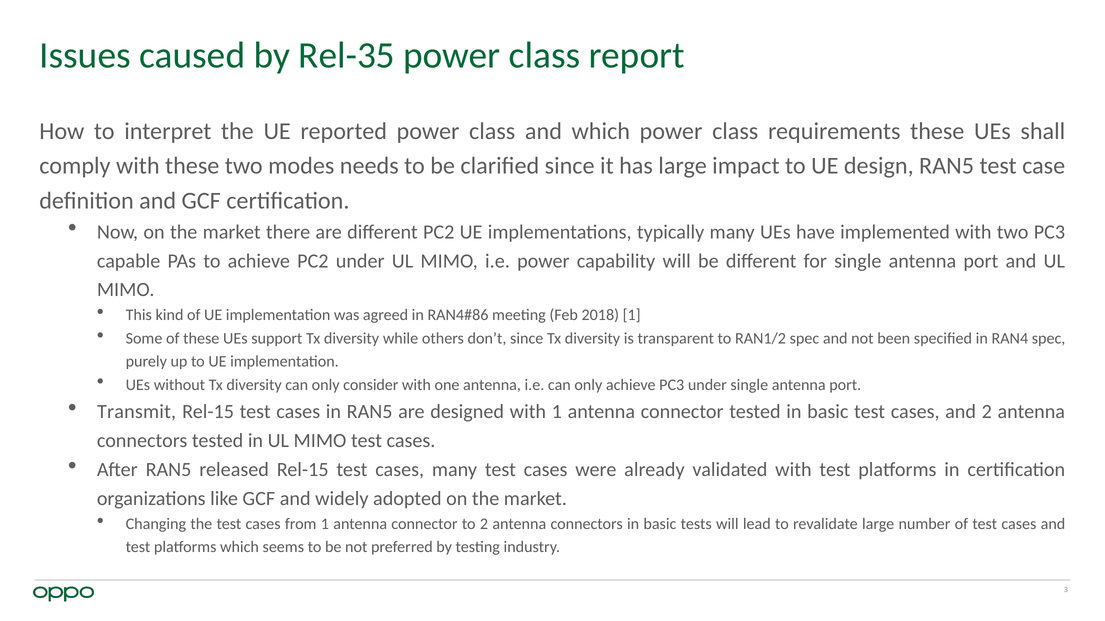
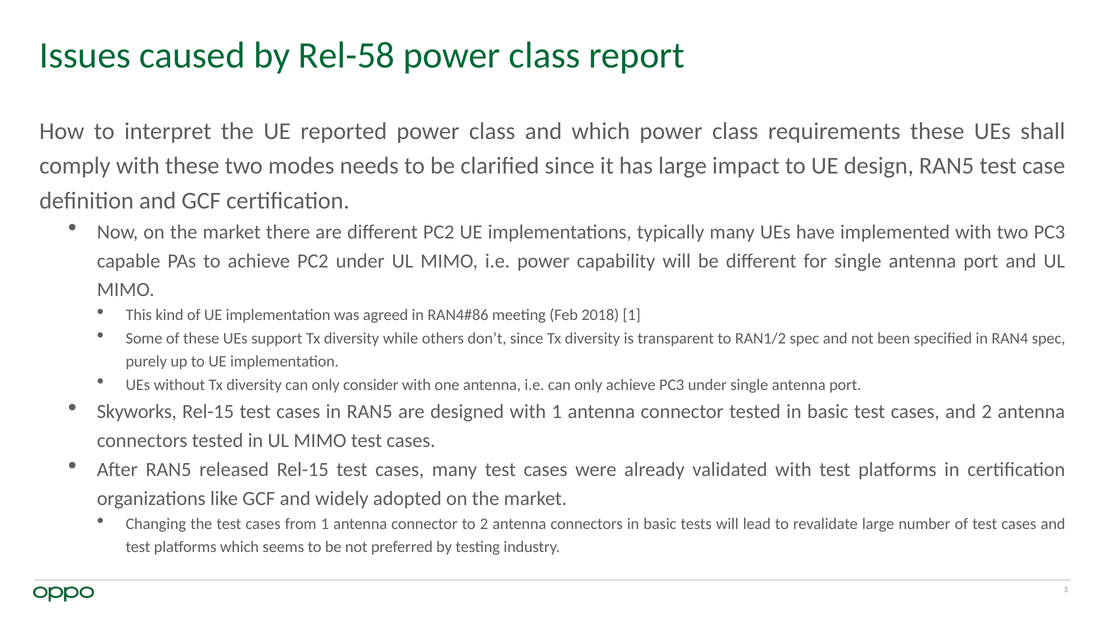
Rel-35: Rel-35 -> Rel-58 (347, 56)
Transmit: Transmit -> Skyworks (137, 412)
